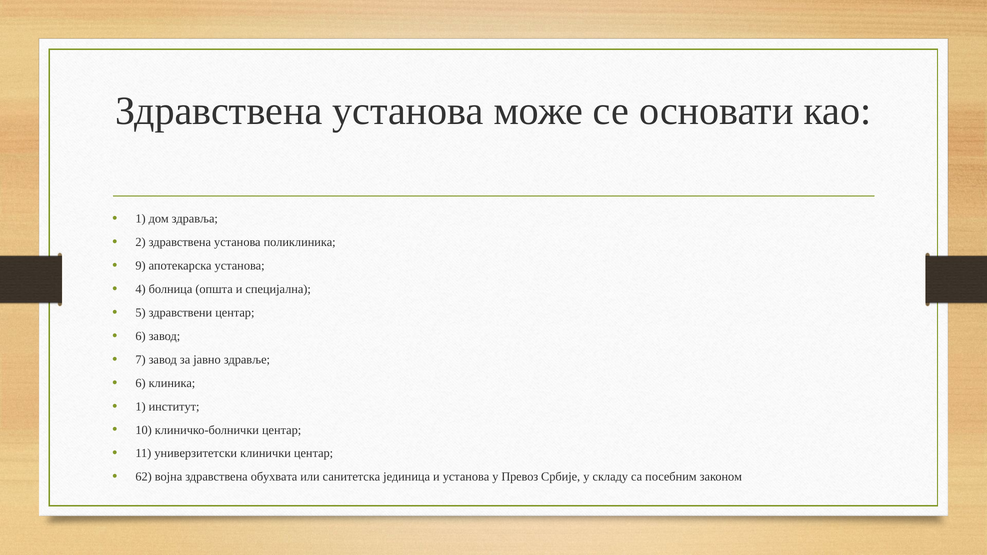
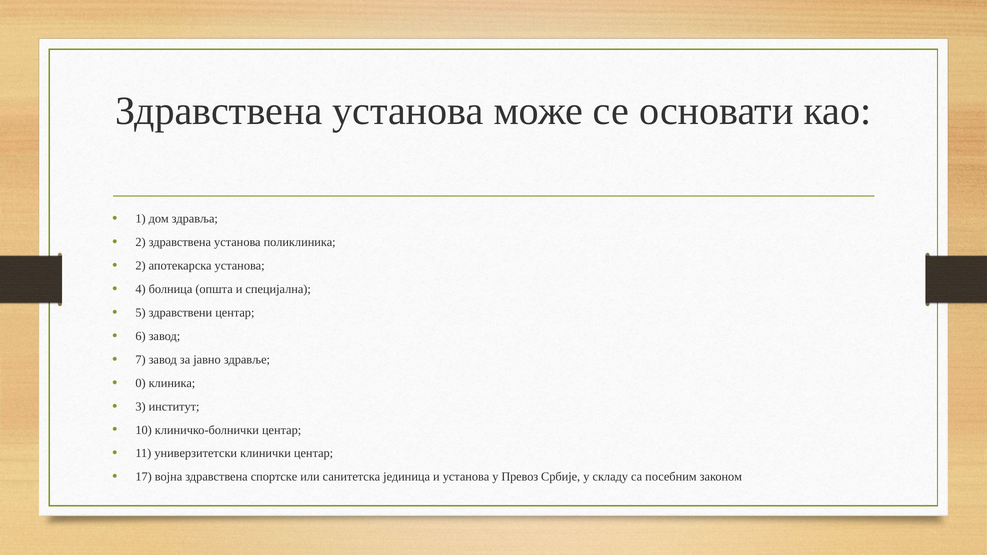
9: 9 -> 2 (141, 266)
6: 6 -> 0 (141, 383)
1: 1 -> 3 (141, 407)
62: 62 -> 17 (144, 477)
обухвата: обухвата -> спортске (274, 477)
